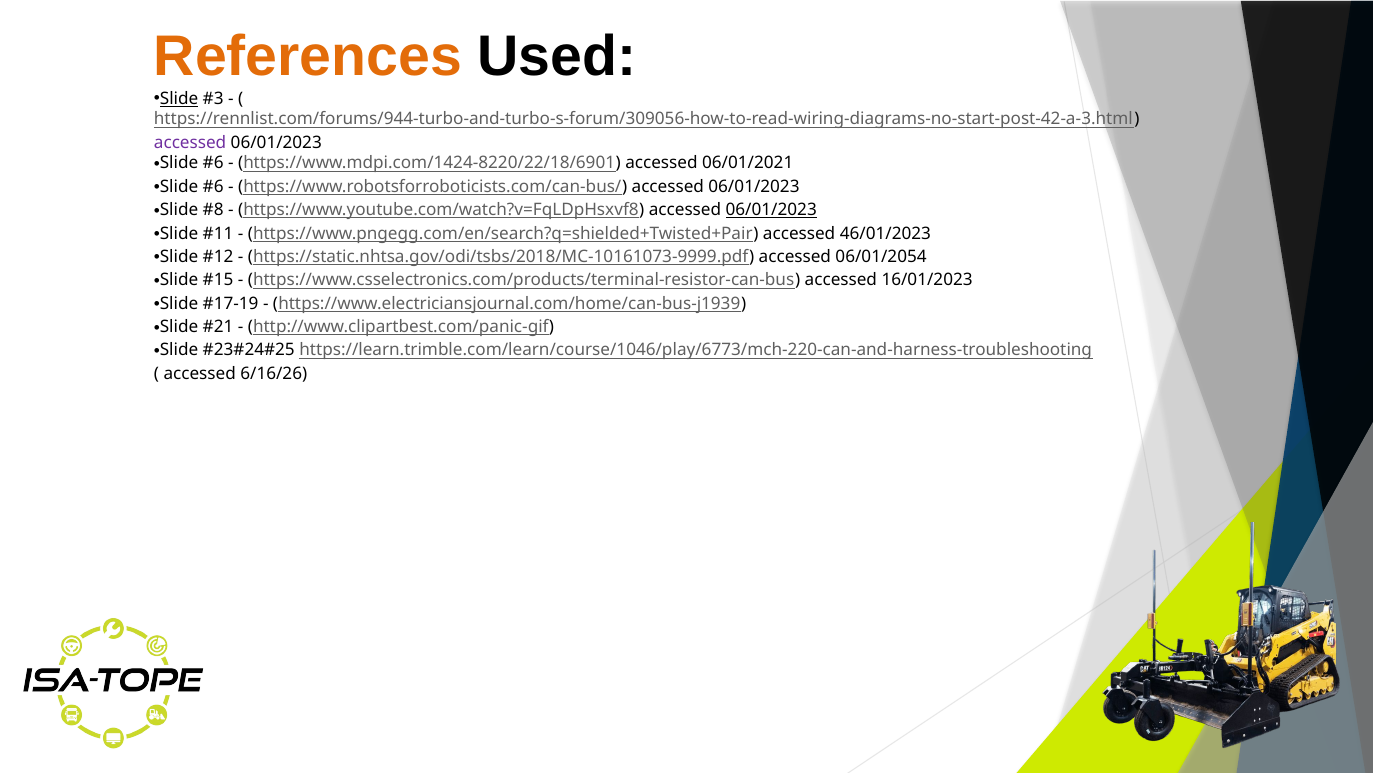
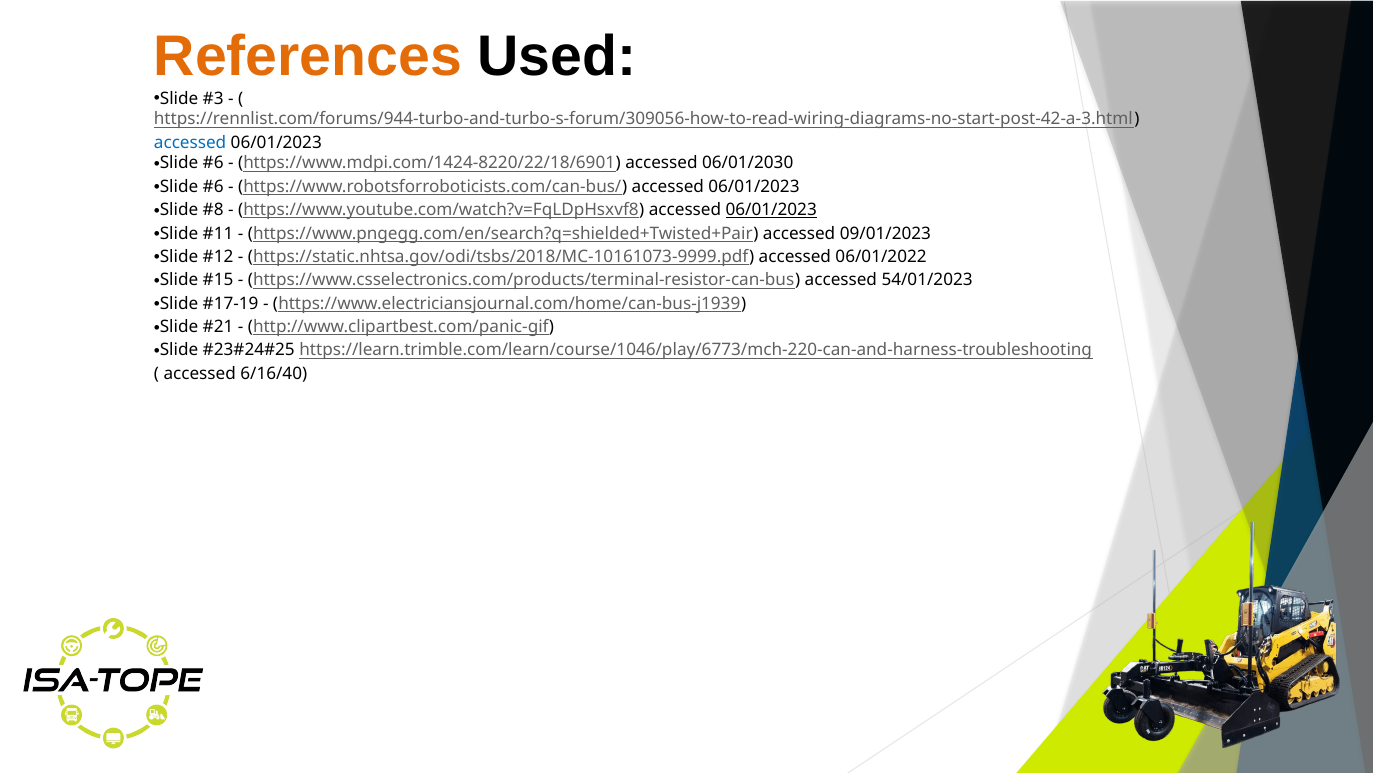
Slide underline: present -> none (179, 99)
accessed colour: purple -> blue (190, 143)
06/01/2021: 06/01/2021 -> 06/01/2030 (748, 163)
46/01/2023: 46/01/2023 -> 09/01/2023 (885, 233)
06/01/2054: 06/01/2054 -> 06/01/2022 (881, 257)
16/01/2023: 16/01/2023 -> 54/01/2023 (927, 280)
6/16/26: 6/16/26 -> 6/16/40 (274, 373)
